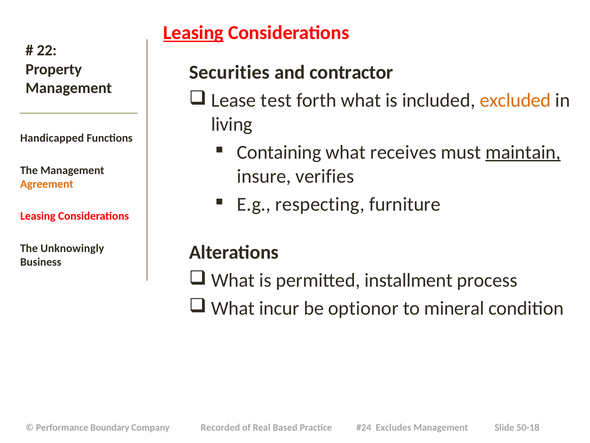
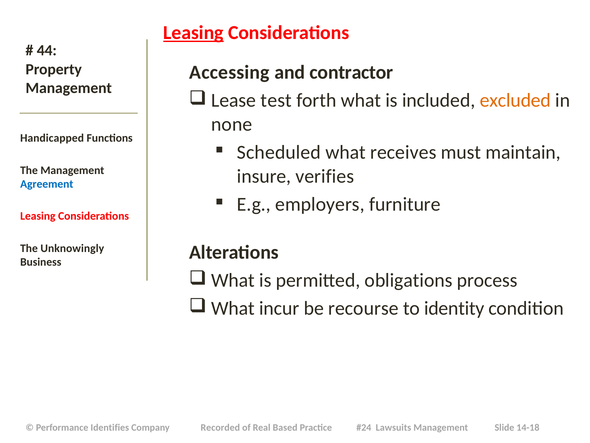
22: 22 -> 44 (47, 50)
Securities: Securities -> Accessing (229, 72)
living: living -> none (232, 124)
Containing: Containing -> Scheduled (279, 152)
maintain underline: present -> none (523, 152)
Agreement colour: orange -> blue (47, 184)
respecting: respecting -> employers (320, 204)
installment: installment -> obligations (409, 280)
optionor: optionor -> recourse (363, 308)
mineral: mineral -> identity (454, 308)
Boundary: Boundary -> Identifies (110, 427)
Excludes: Excludes -> Lawsuits (393, 427)
50-18: 50-18 -> 14-18 (528, 427)
